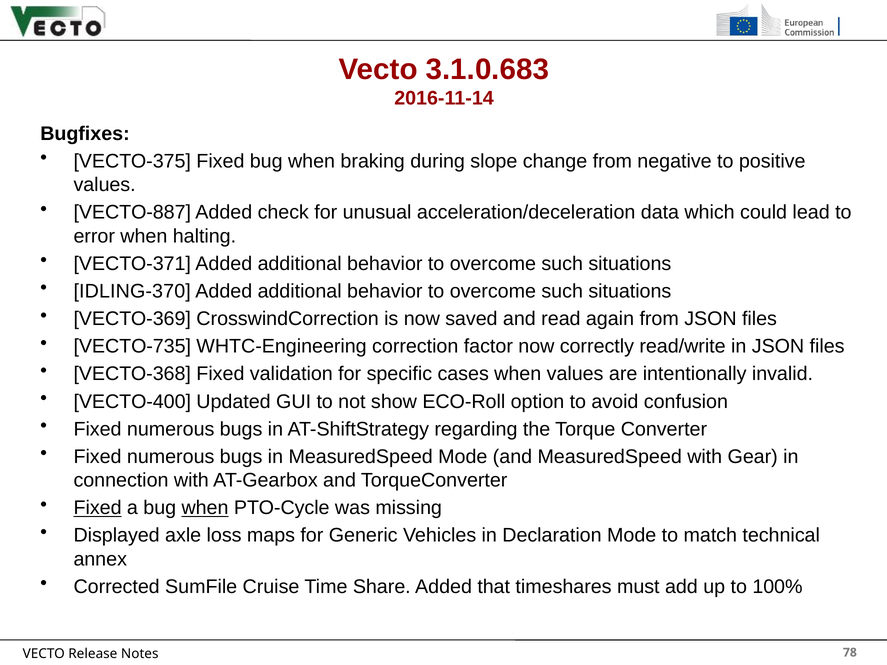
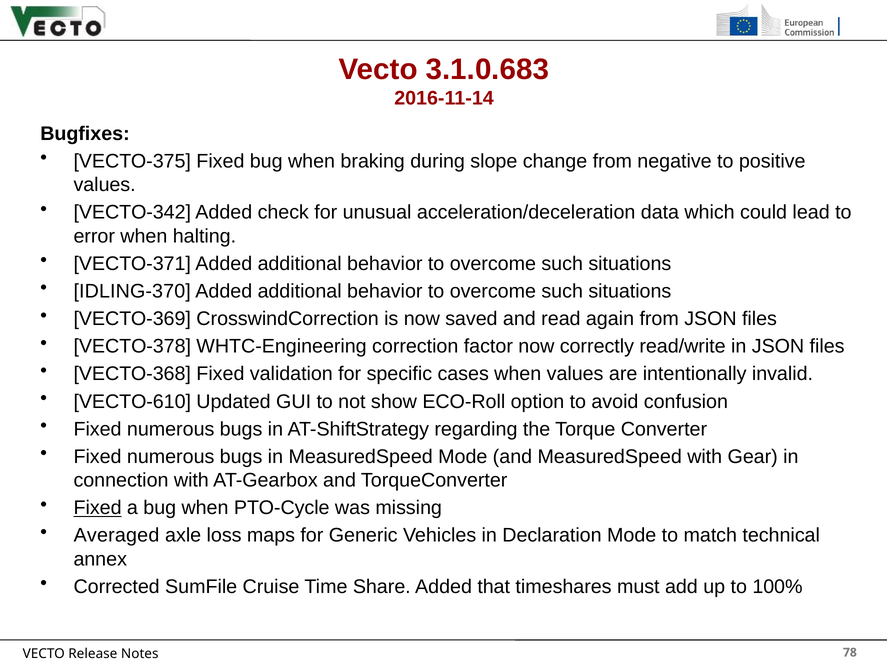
VECTO-887: VECTO-887 -> VECTO-342 (132, 213)
VECTO-735: VECTO-735 -> VECTO-378 (132, 347)
VECTO-400: VECTO-400 -> VECTO-610 (132, 402)
when underline: present -> none (205, 508)
Displayed: Displayed -> Averaged (116, 536)
